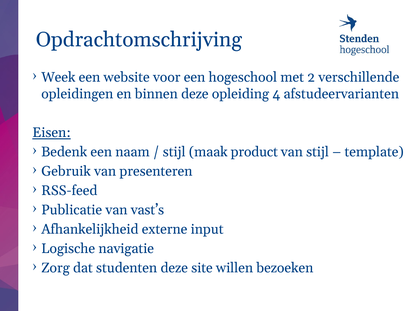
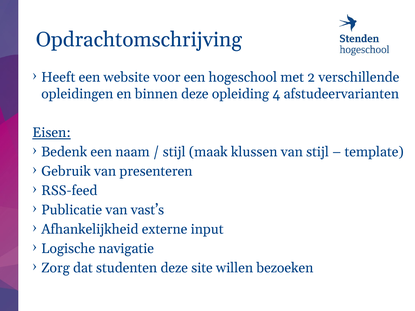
Week: Week -> Heeft (58, 77)
product: product -> klussen (254, 152)
